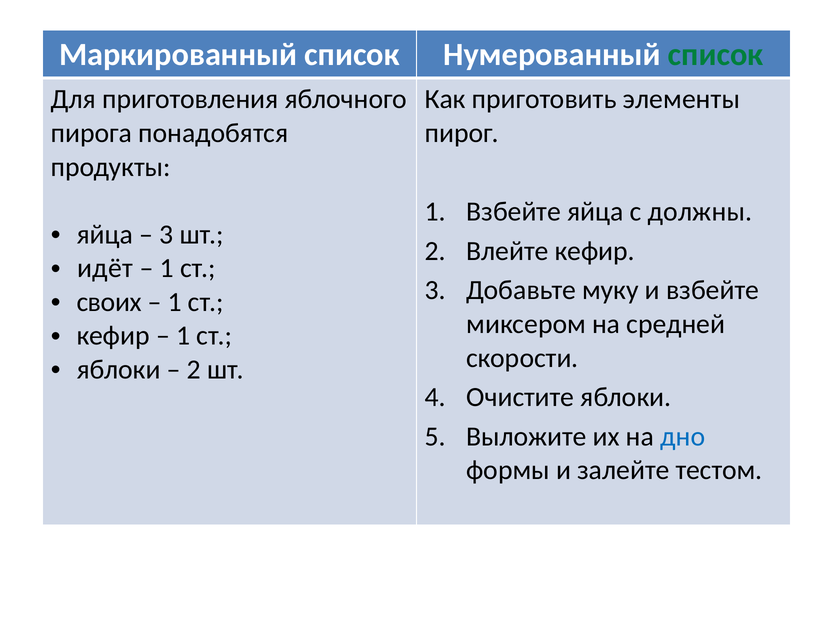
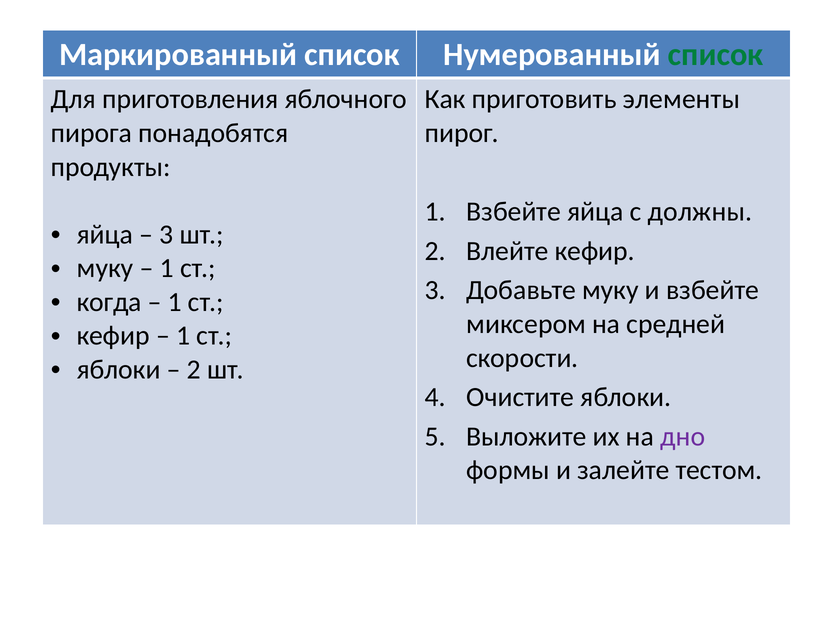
идёт: идёт -> муку (105, 268)
своих: своих -> когда (109, 302)
дно colour: blue -> purple (683, 437)
